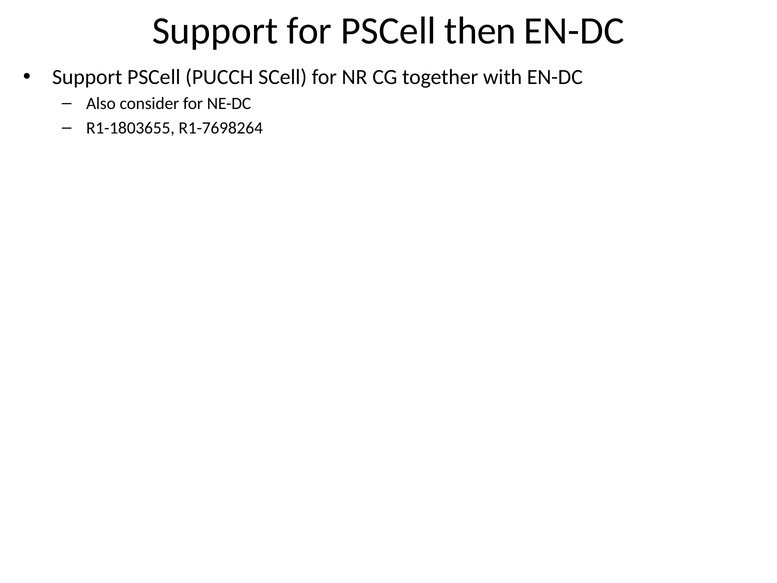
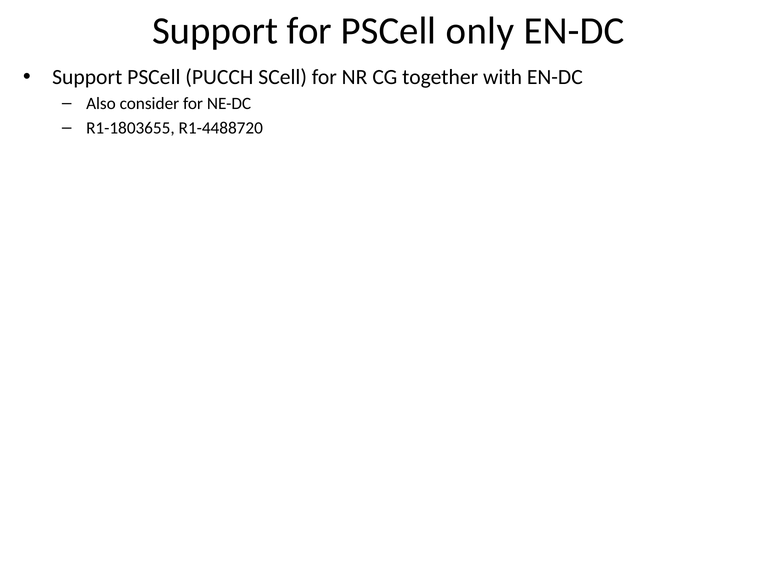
then: then -> only (480, 31)
R1-7698264: R1-7698264 -> R1-4488720 (221, 128)
